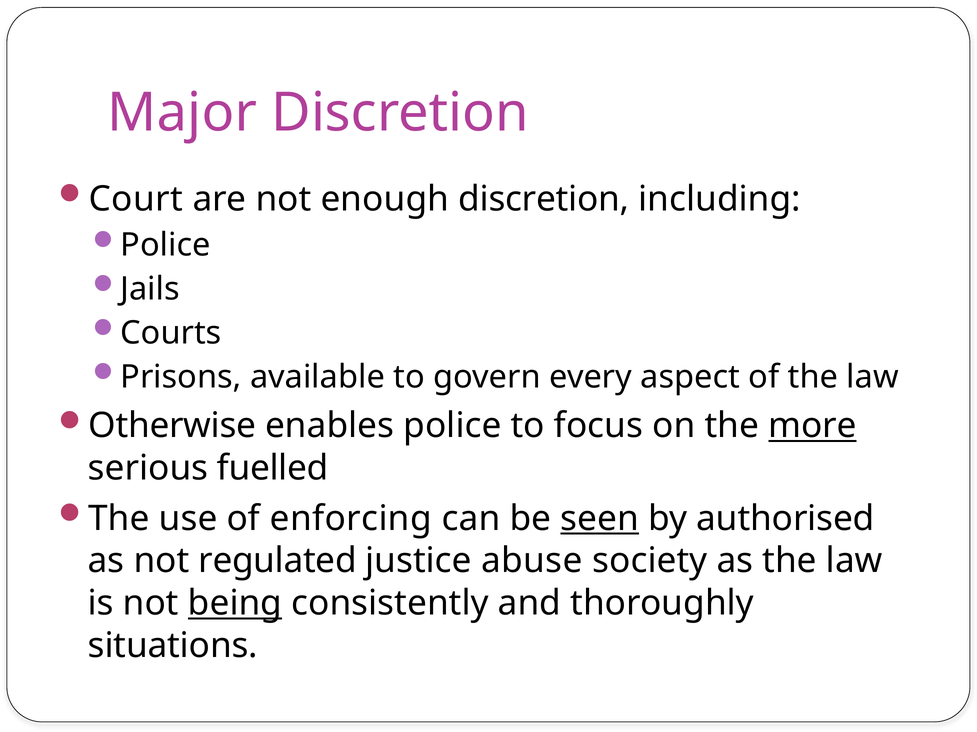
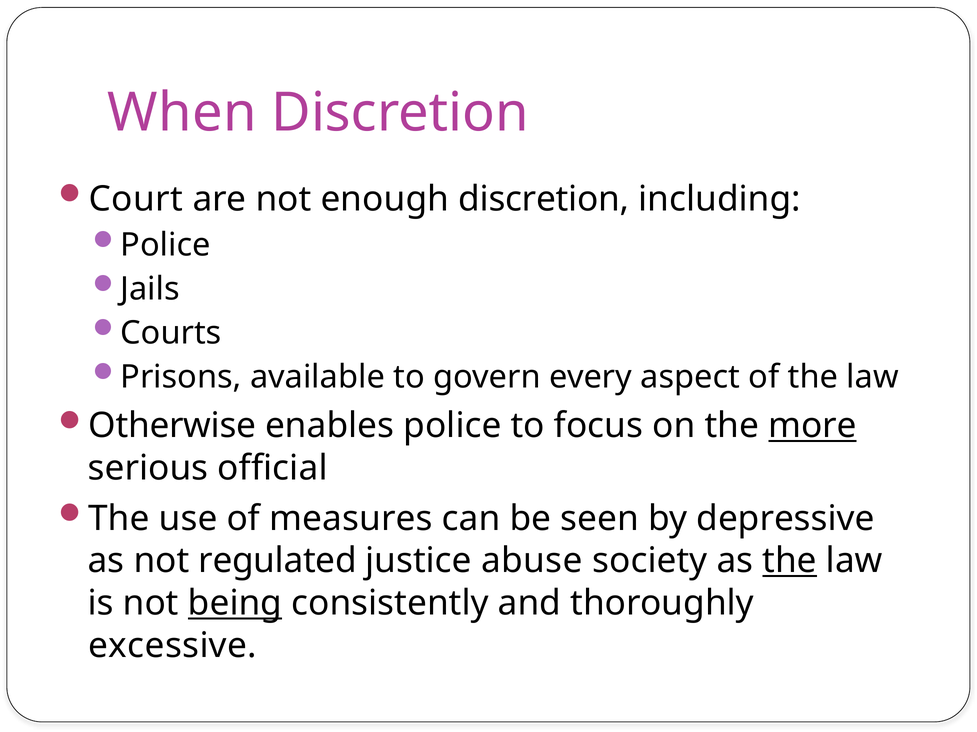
Major: Major -> When (182, 113)
fuelled: fuelled -> official (273, 469)
enforcing: enforcing -> measures (351, 519)
seen underline: present -> none (600, 519)
authorised: authorised -> depressive (785, 519)
the underline: none -> present (790, 561)
situations: situations -> excessive (173, 646)
